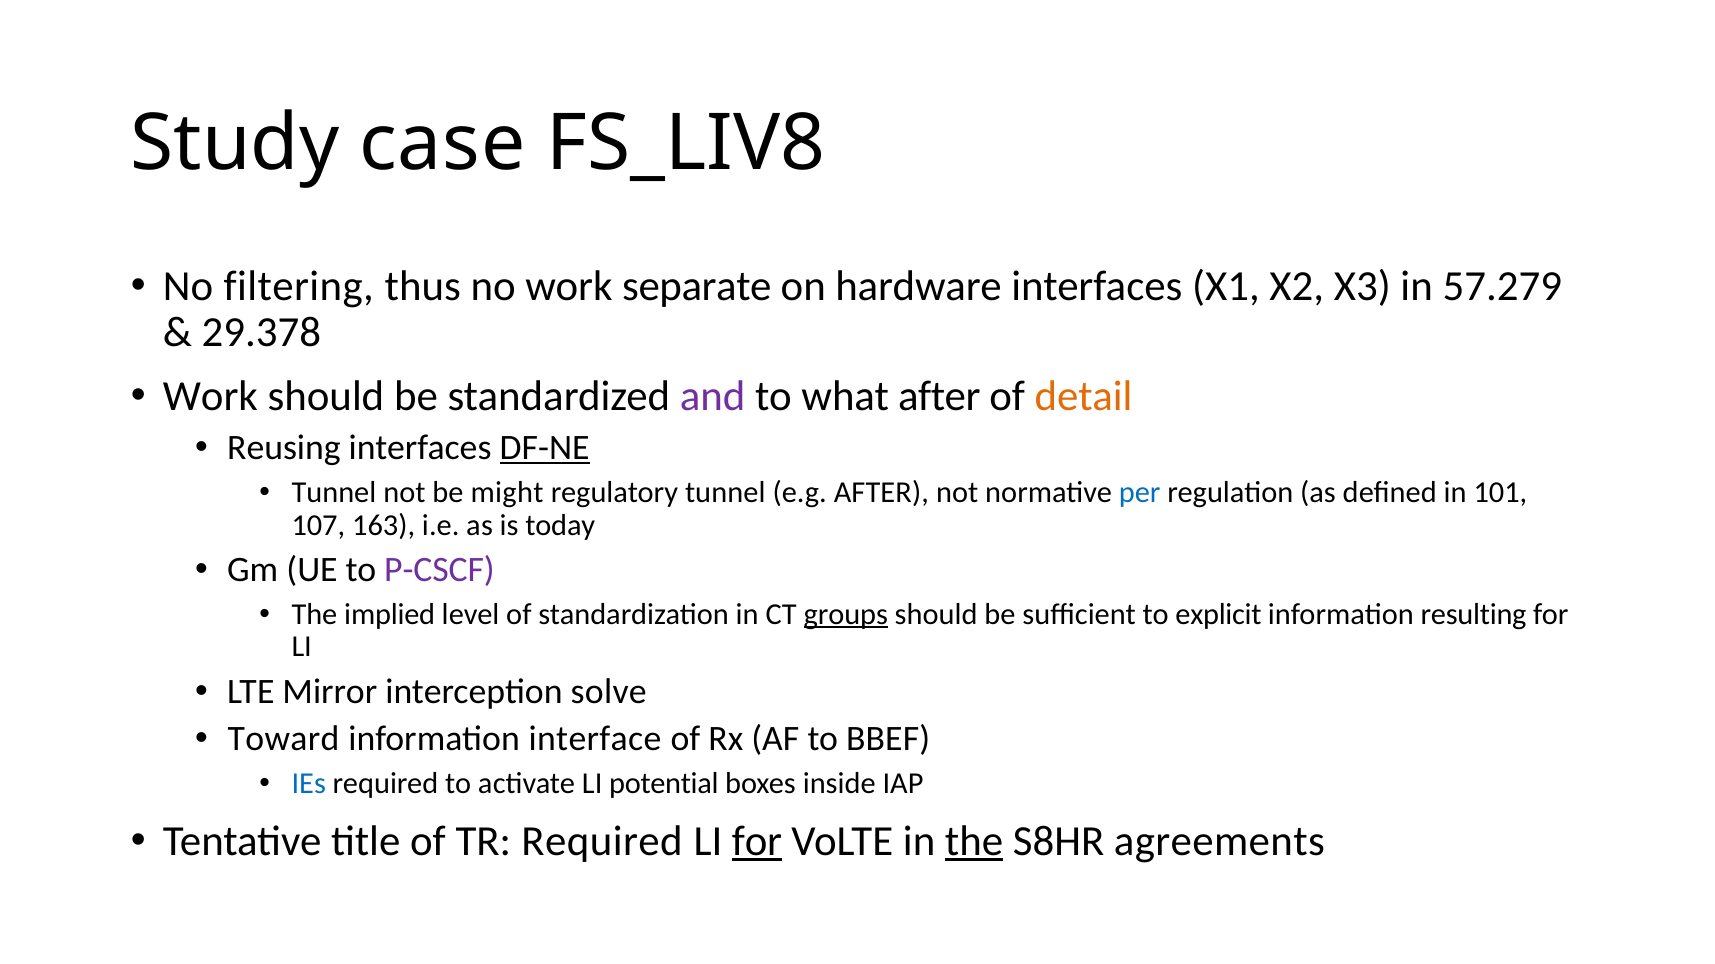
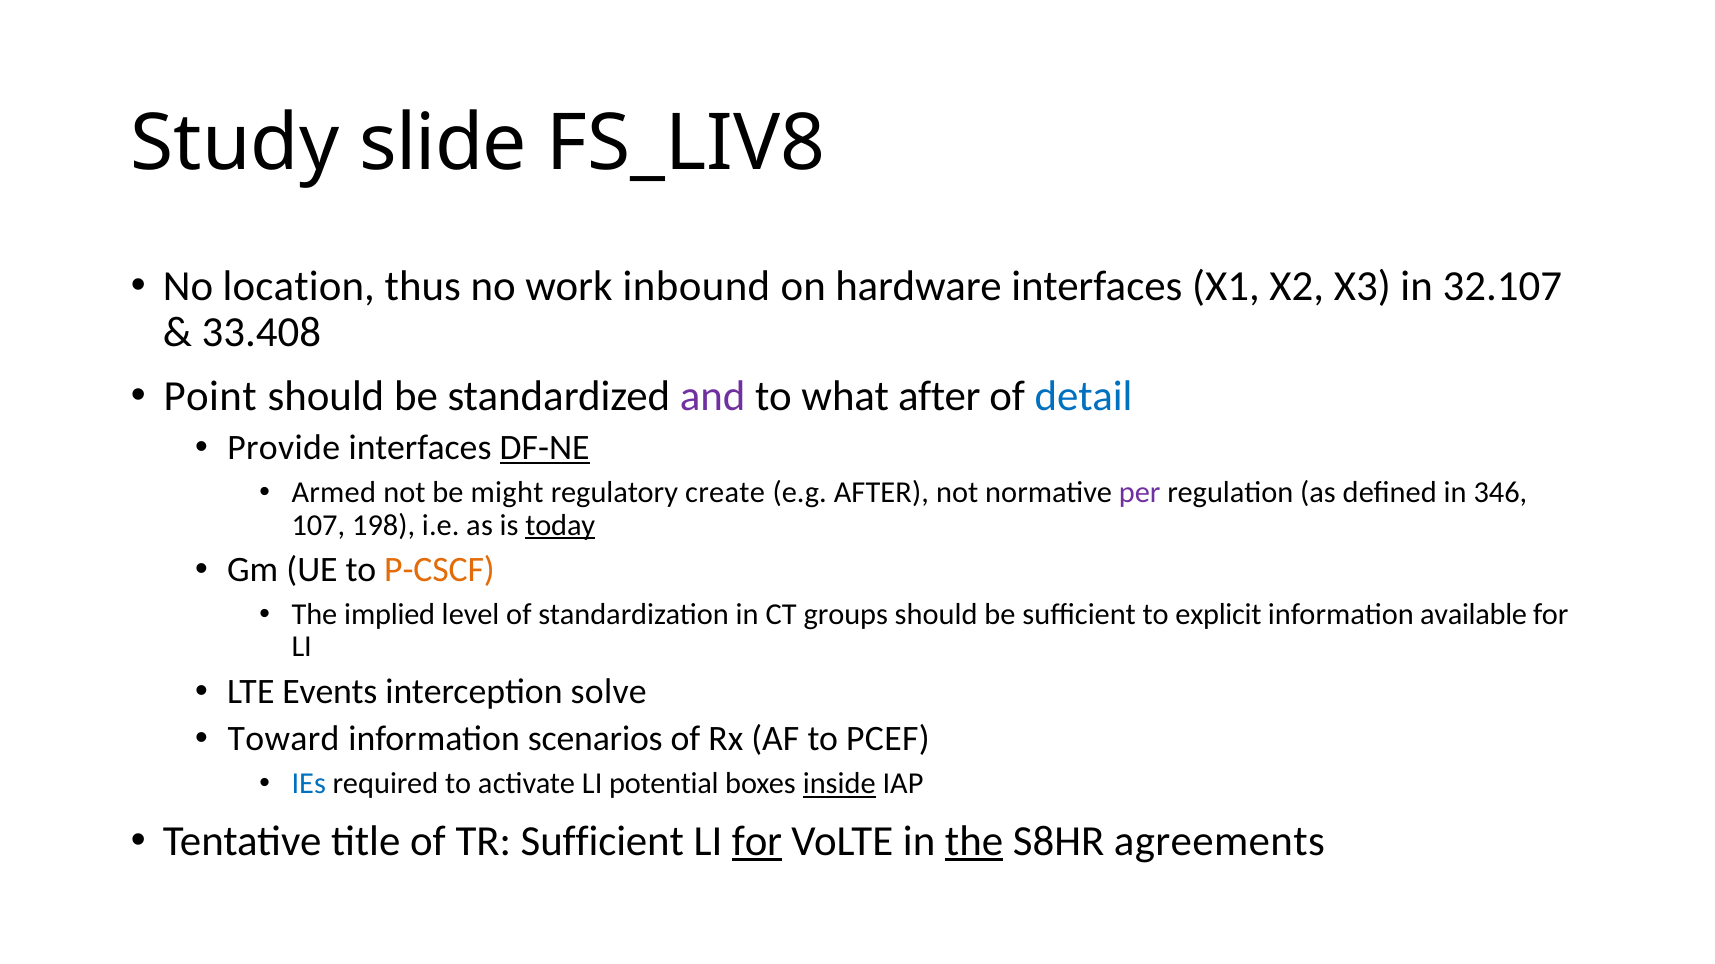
case: case -> slide (443, 144)
filtering: filtering -> location (299, 286)
separate: separate -> inbound (696, 286)
57.279: 57.279 -> 32.107 (1502, 286)
29.378: 29.378 -> 33.408 (261, 332)
Work: Work -> Point (210, 397)
detail colour: orange -> blue (1084, 397)
Reusing: Reusing -> Provide (284, 448)
Tunnel: Tunnel -> Armed (334, 493)
regulatory tunnel: tunnel -> create (725, 493)
per colour: blue -> purple (1140, 493)
101: 101 -> 346 (1500, 493)
163: 163 -> 198 (384, 525)
today underline: none -> present (560, 525)
P-CSCF colour: purple -> orange (439, 570)
groups underline: present -> none (846, 615)
resulting: resulting -> available (1474, 615)
Mirror: Mirror -> Events (330, 692)
interface: interface -> scenarios (595, 740)
BBEF: BBEF -> PCEF (888, 740)
inside underline: none -> present (839, 784)
TR Required: Required -> Sufficient (602, 842)
